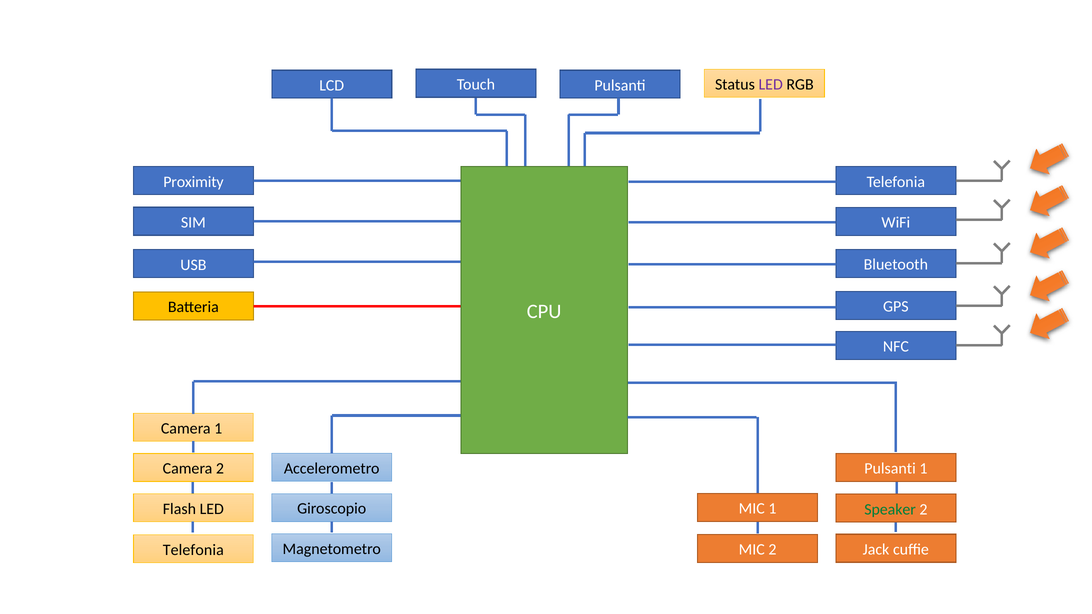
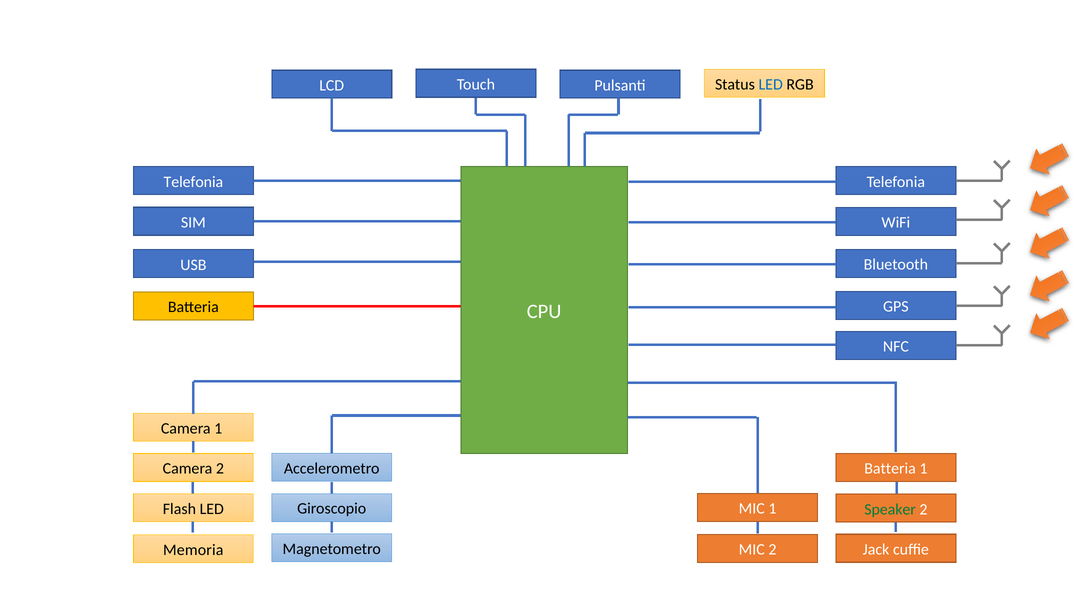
LED colour: purple -> blue (771, 84)
Proximity: Proximity -> Telefonia (193, 182)
Pulsanti: Pulsanti -> Batteria (890, 469)
Telefonia: Telefonia -> Memoria (193, 550)
